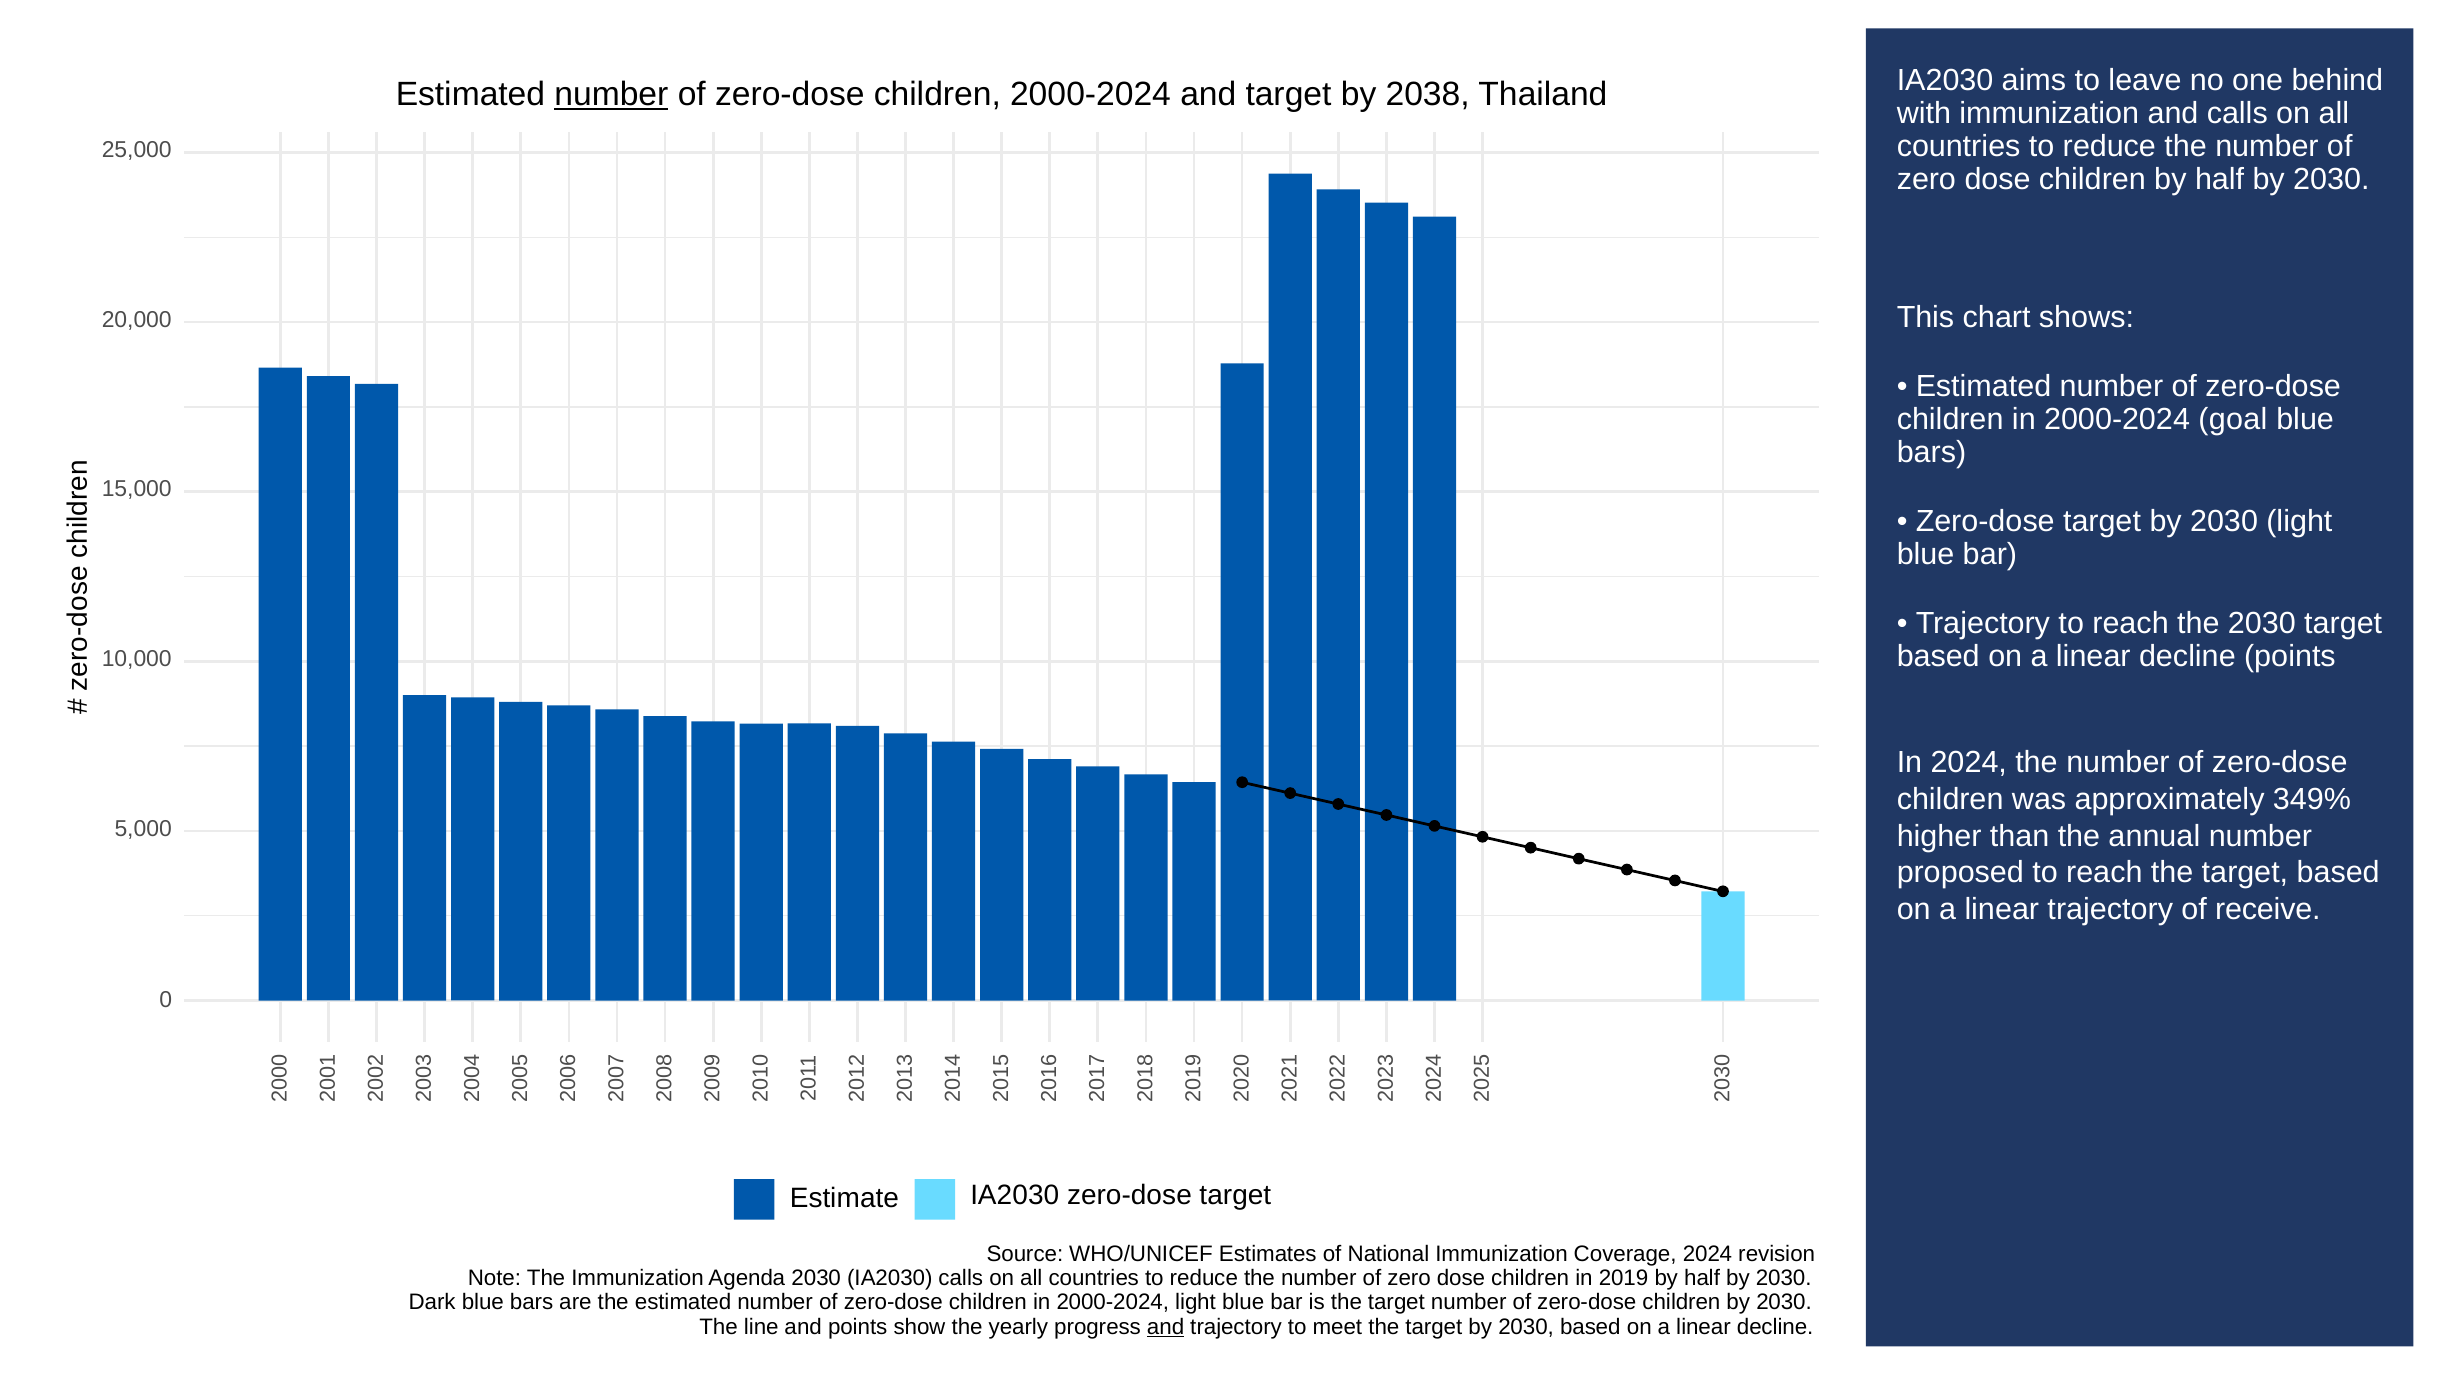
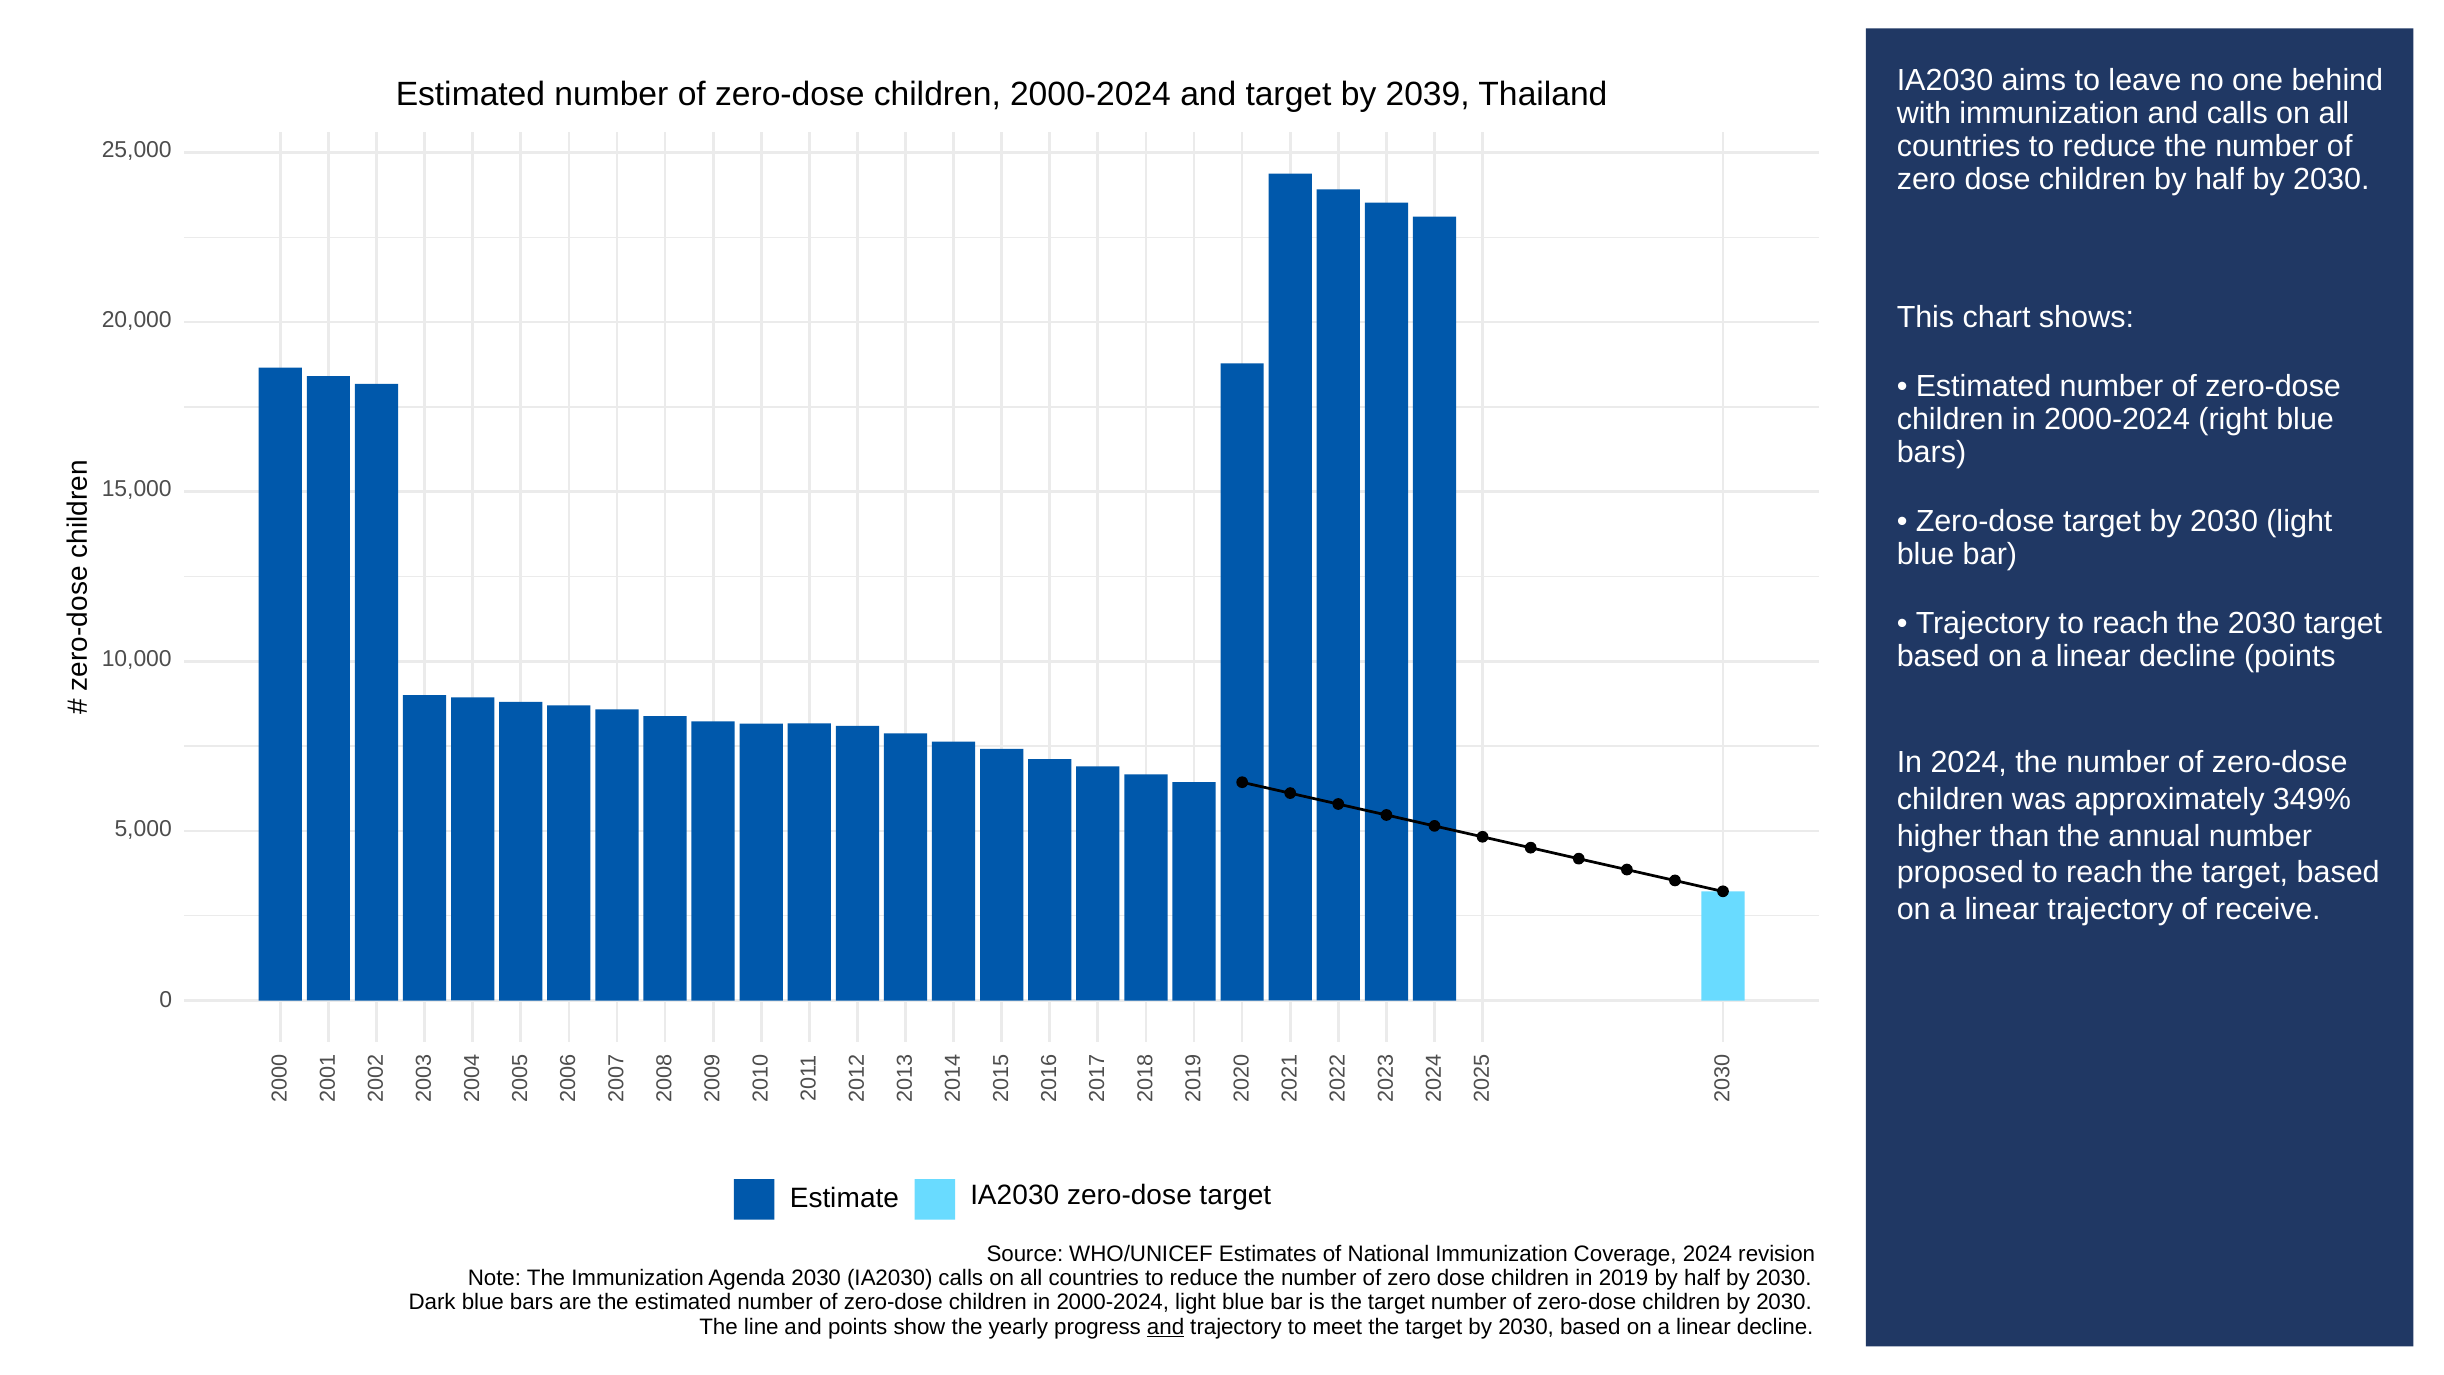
number underline: present -> none (611, 95)
2038: 2038 -> 2039 (1428, 95)
goal: goal -> right (2233, 419)
